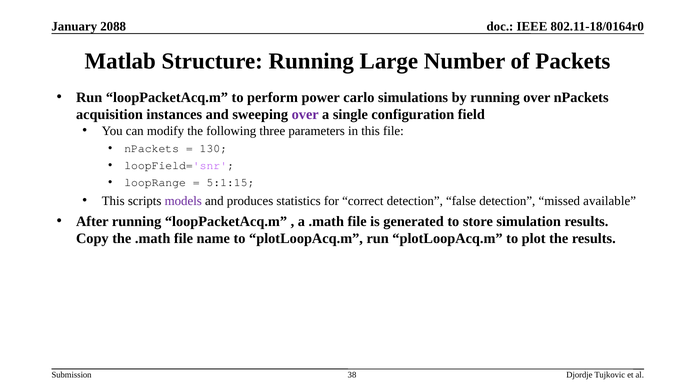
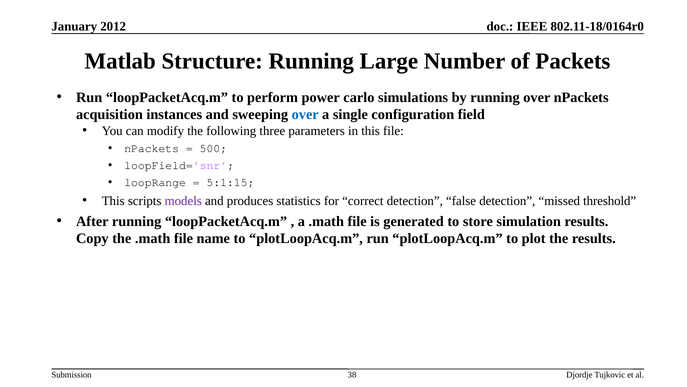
2088: 2088 -> 2012 (113, 27)
over colour: purple -> blue (305, 114)
130: 130 -> 500 (213, 148)
available: available -> threshold (610, 201)
